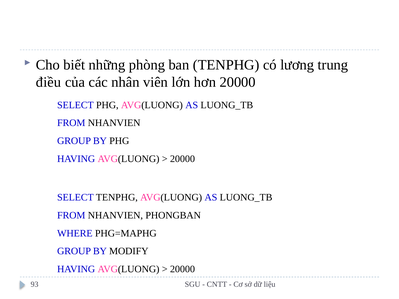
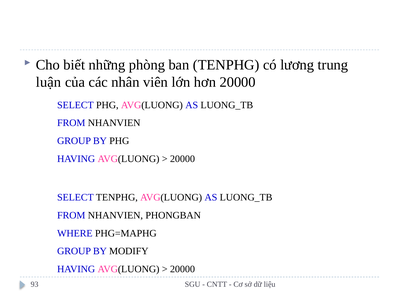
điều: điều -> luận (49, 82)
